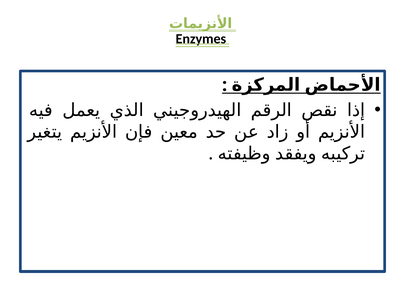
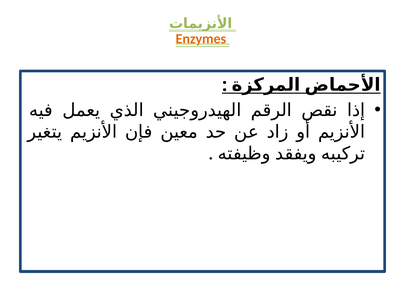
Enzymes colour: black -> orange (201, 39)
